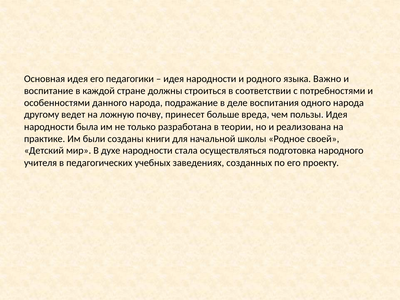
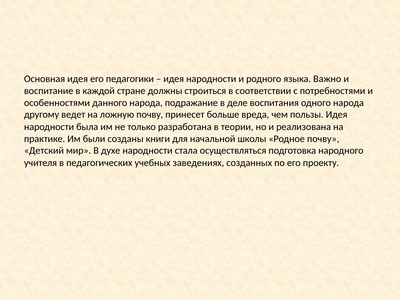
Родное своей: своей -> почву (323, 139)
